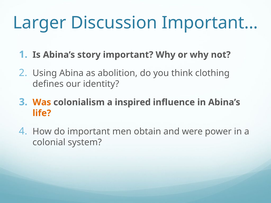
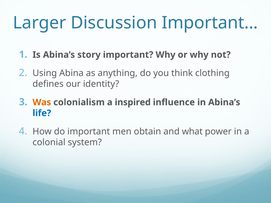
abolition: abolition -> anything (118, 73)
life colour: orange -> blue (42, 113)
were: were -> what (192, 132)
